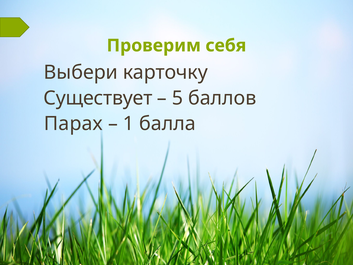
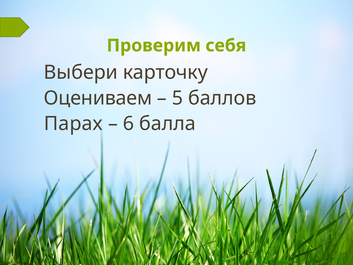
Существует: Существует -> Оцениваем (98, 98)
1: 1 -> 6 (129, 124)
